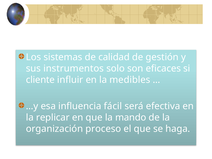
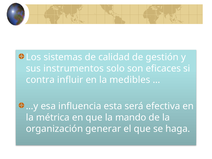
cliente: cliente -> contra (40, 80)
fácil: fácil -> esta (113, 106)
replicar: replicar -> métrica (53, 117)
proceso: proceso -> generar (103, 129)
